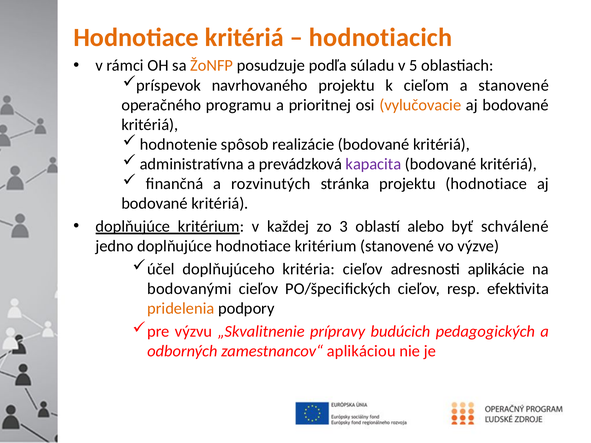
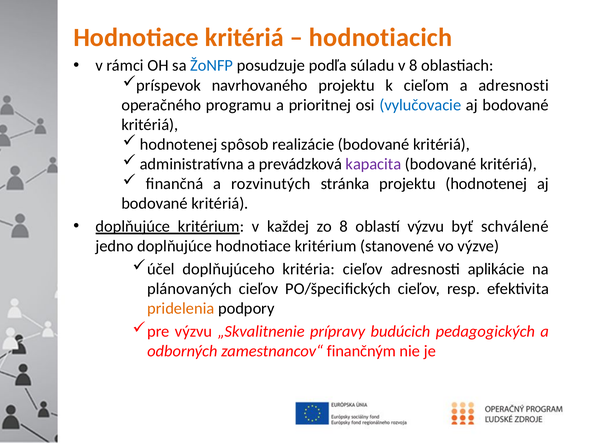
ŽoNFP colour: orange -> blue (212, 66)
v 5: 5 -> 8 (413, 66)
a stanovené: stanovené -> adresnosti (514, 85)
vylučovacie colour: orange -> blue (420, 105)
hodnotenie: hodnotenie -> hodnotenej (179, 144)
projektu hodnotiace: hodnotiace -> hodnotenej (486, 184)
zo 3: 3 -> 8 (344, 227)
oblastí alebo: alebo -> výzvu (426, 227)
bodovanými: bodovanými -> plánovaných (189, 289)
aplikáciou: aplikáciou -> finančným (361, 351)
